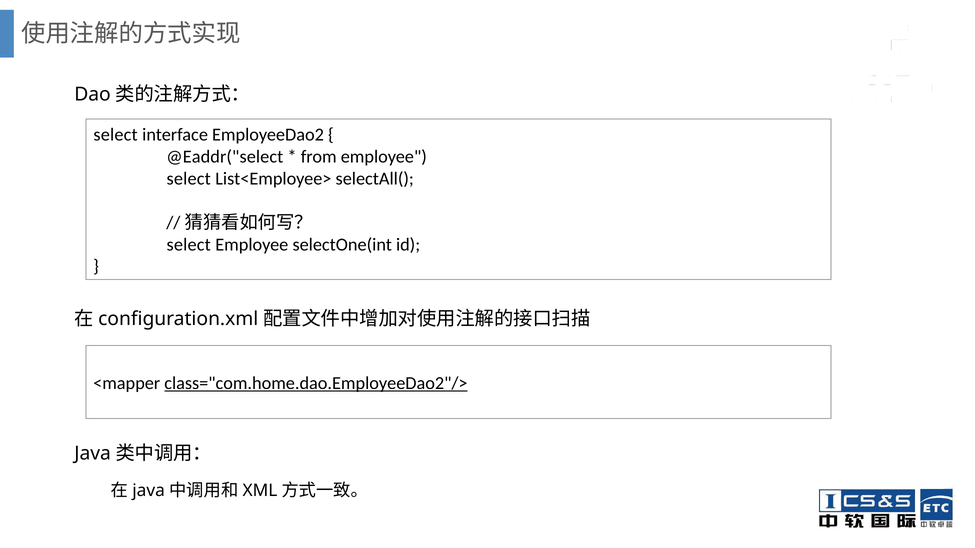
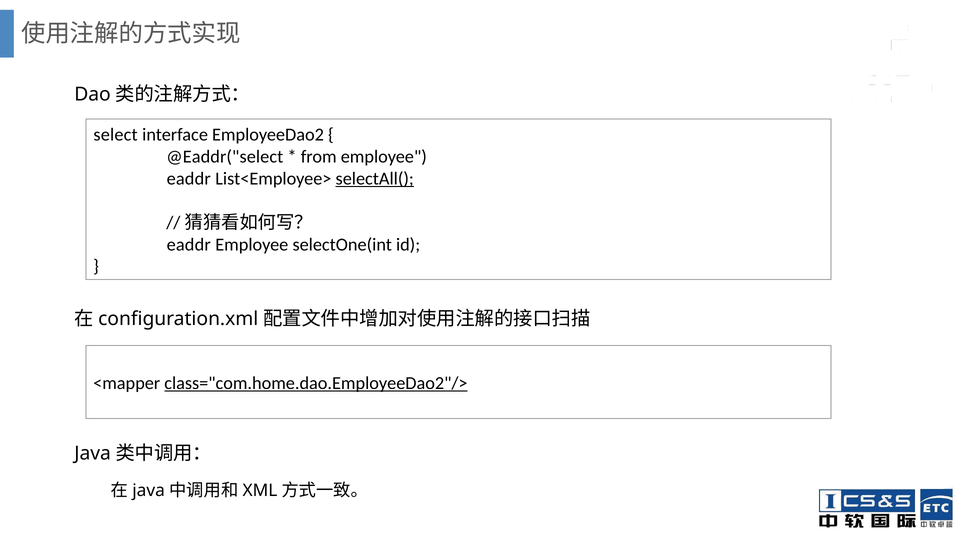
select: select -> eaddr (189, 179)
selectAll( underline: none -> present (375, 179)
select: select -> eaddr (189, 245)
